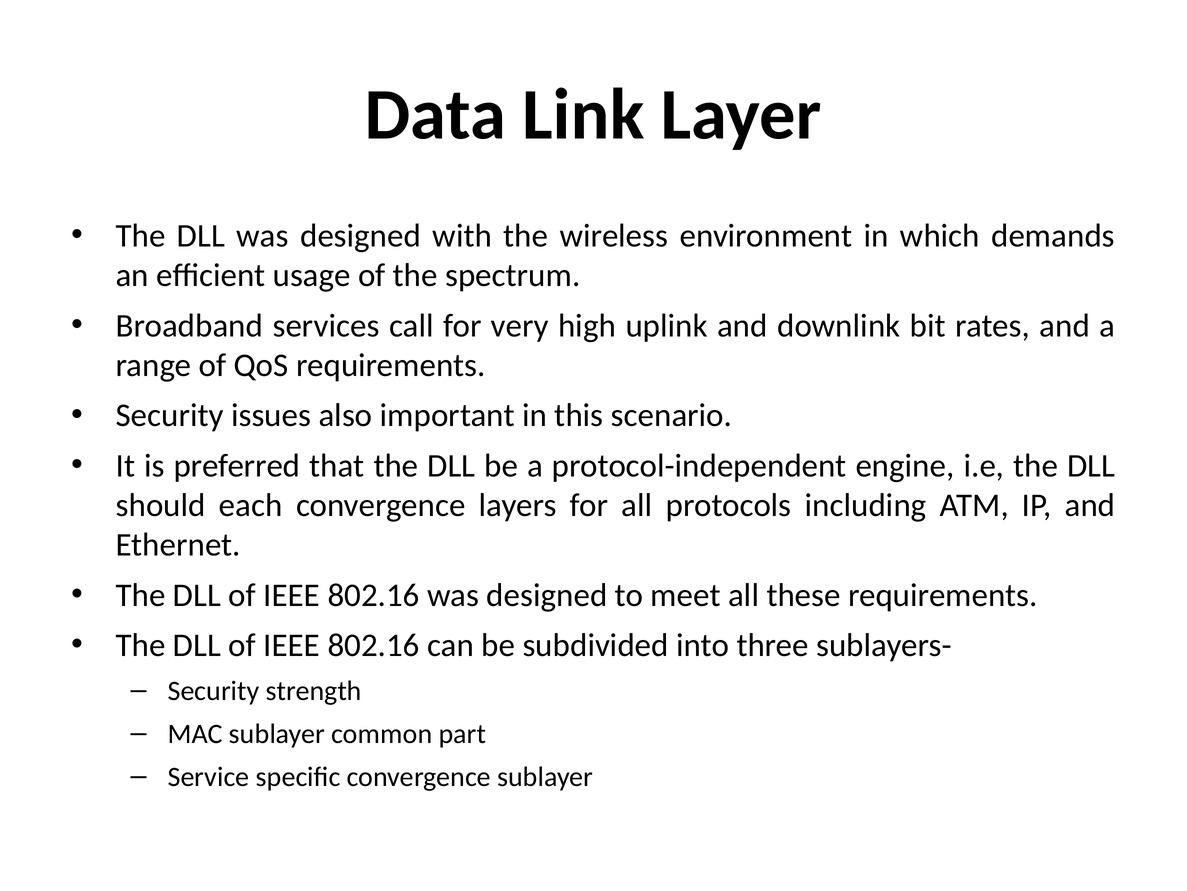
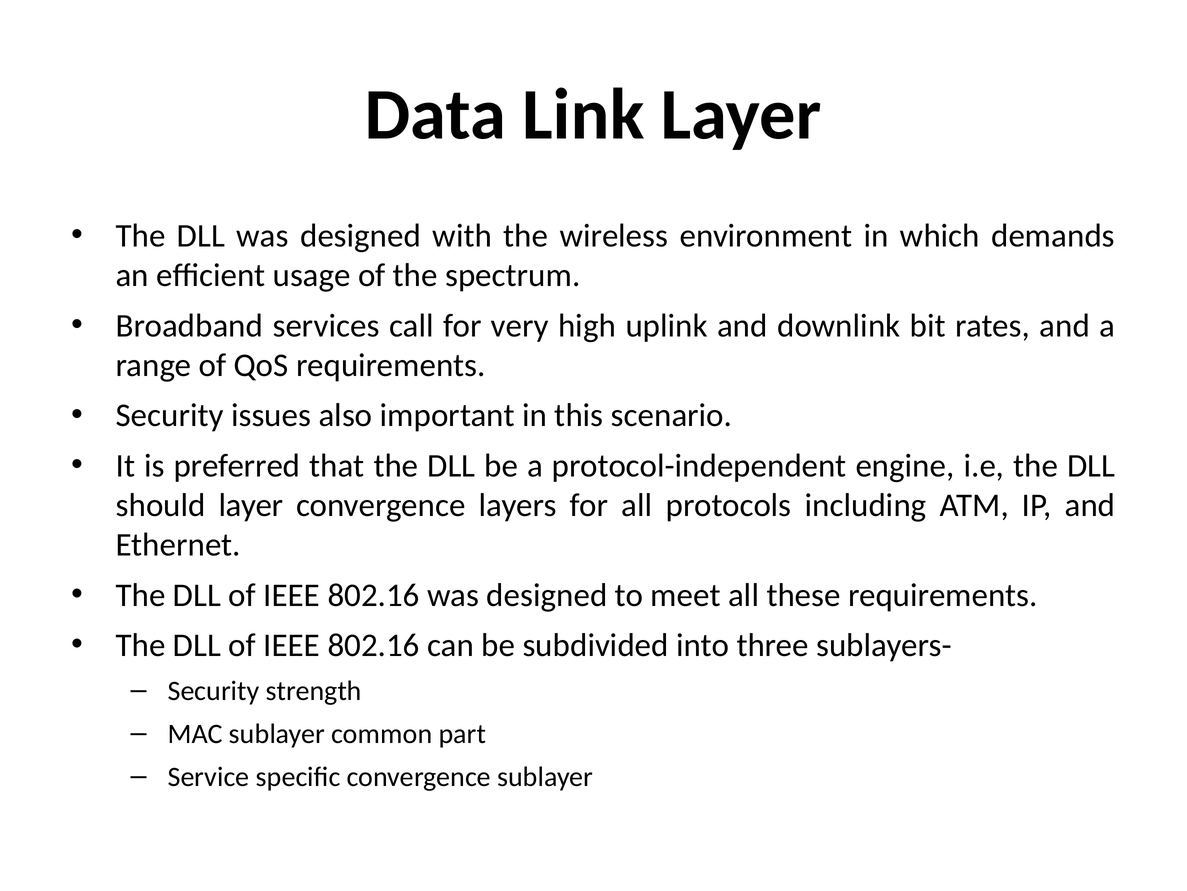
should each: each -> layer (251, 505)
